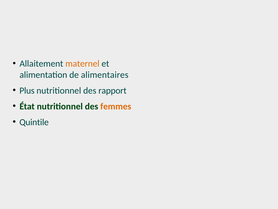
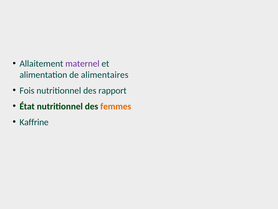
maternel colour: orange -> purple (82, 63)
Plus: Plus -> Fois (27, 90)
Quintile: Quintile -> Kaffrine (34, 122)
